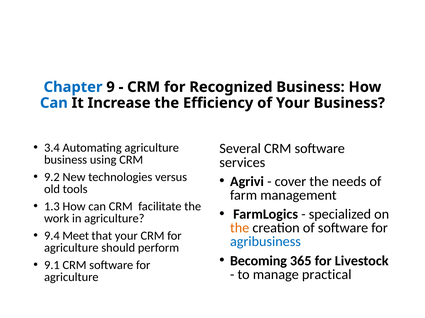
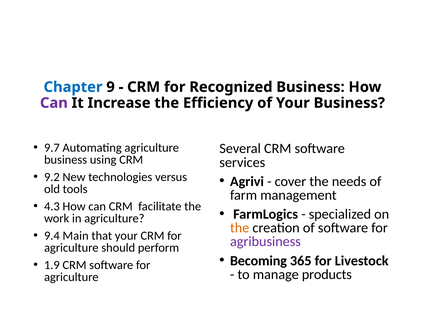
Can colour: blue -> purple (54, 103)
3.4: 3.4 -> 9.7 (52, 148)
1.3: 1.3 -> 4.3 (52, 207)
Meet: Meet -> Main (76, 236)
agribusiness colour: blue -> purple (265, 242)
9.1: 9.1 -> 1.9 (52, 266)
practical: practical -> products (327, 275)
